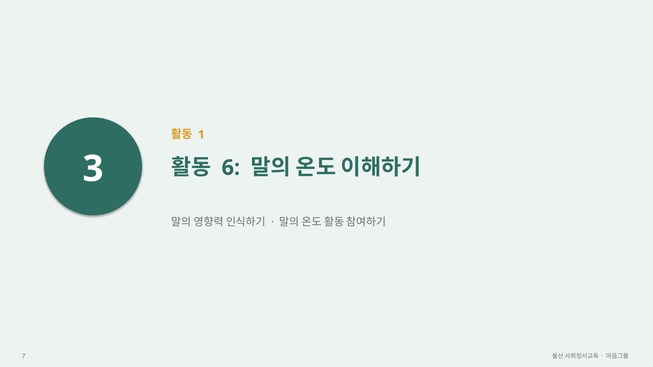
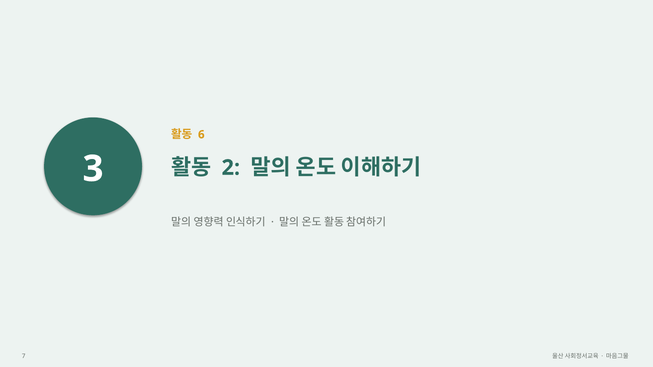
1: 1 -> 6 (201, 135)
6: 6 -> 2 (231, 168)
